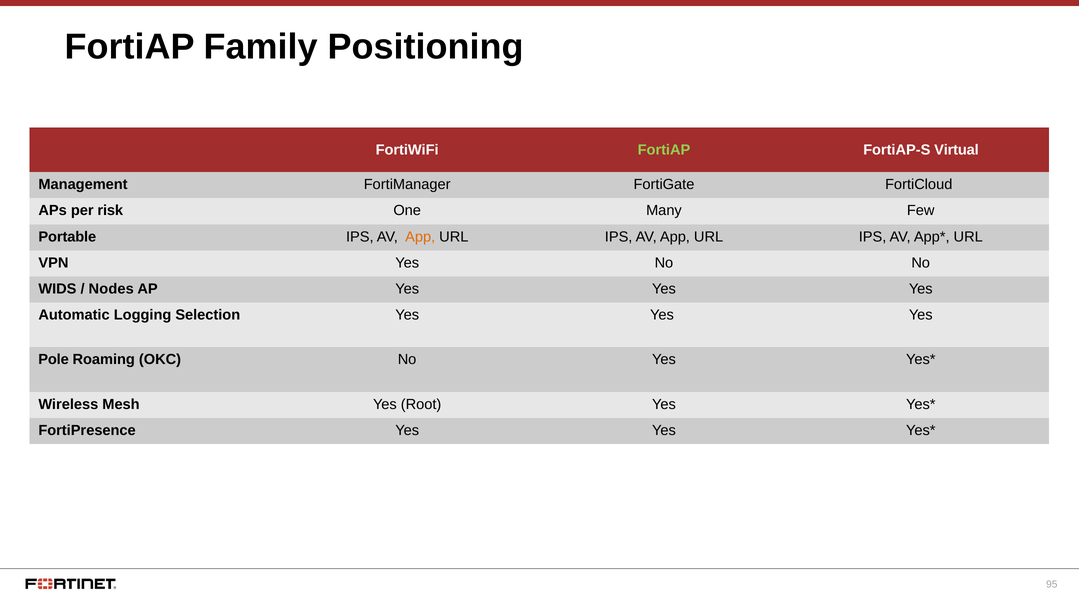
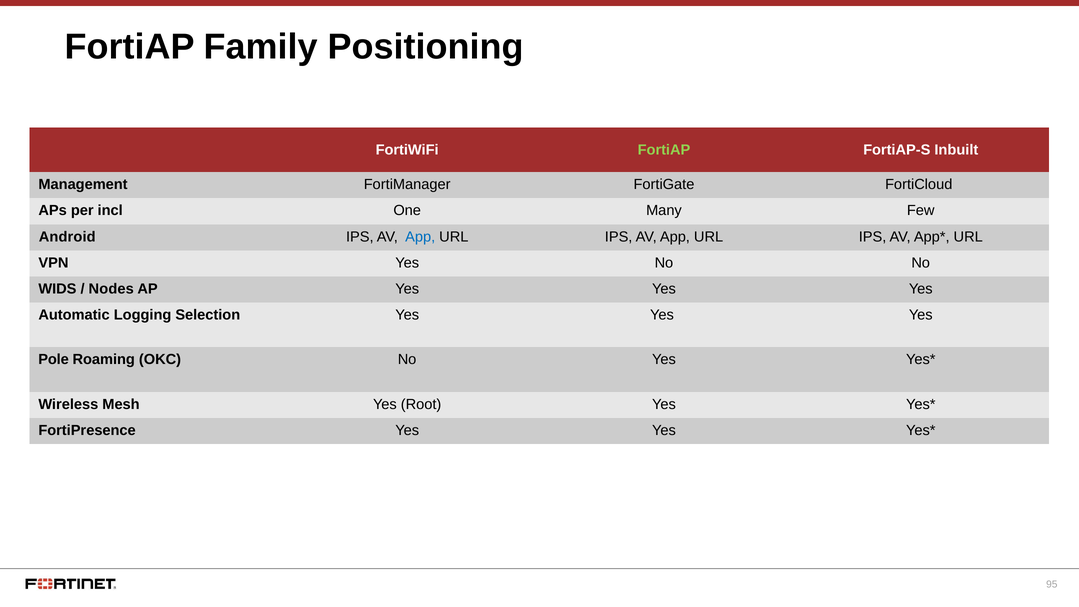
Virtual: Virtual -> Inbuilt (956, 150)
risk: risk -> incl (110, 211)
Portable: Portable -> Android (67, 237)
App colour: orange -> blue (420, 237)
